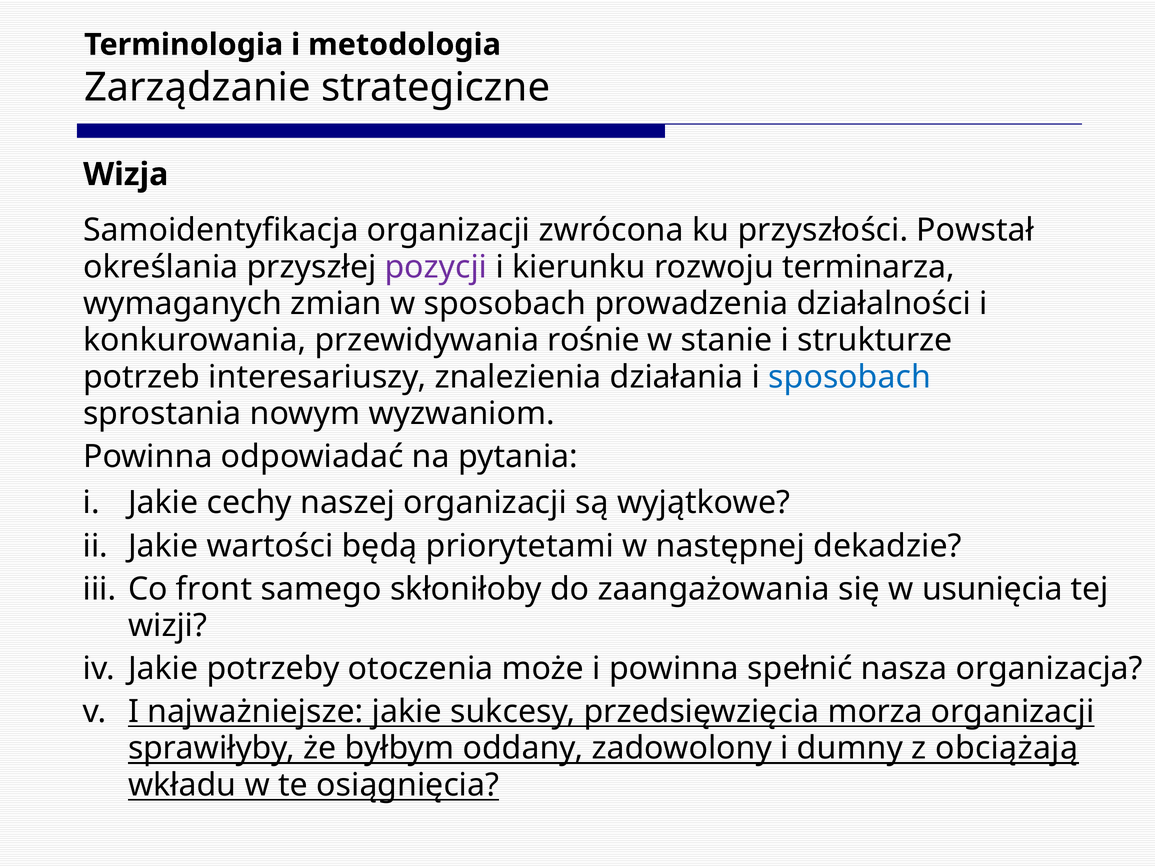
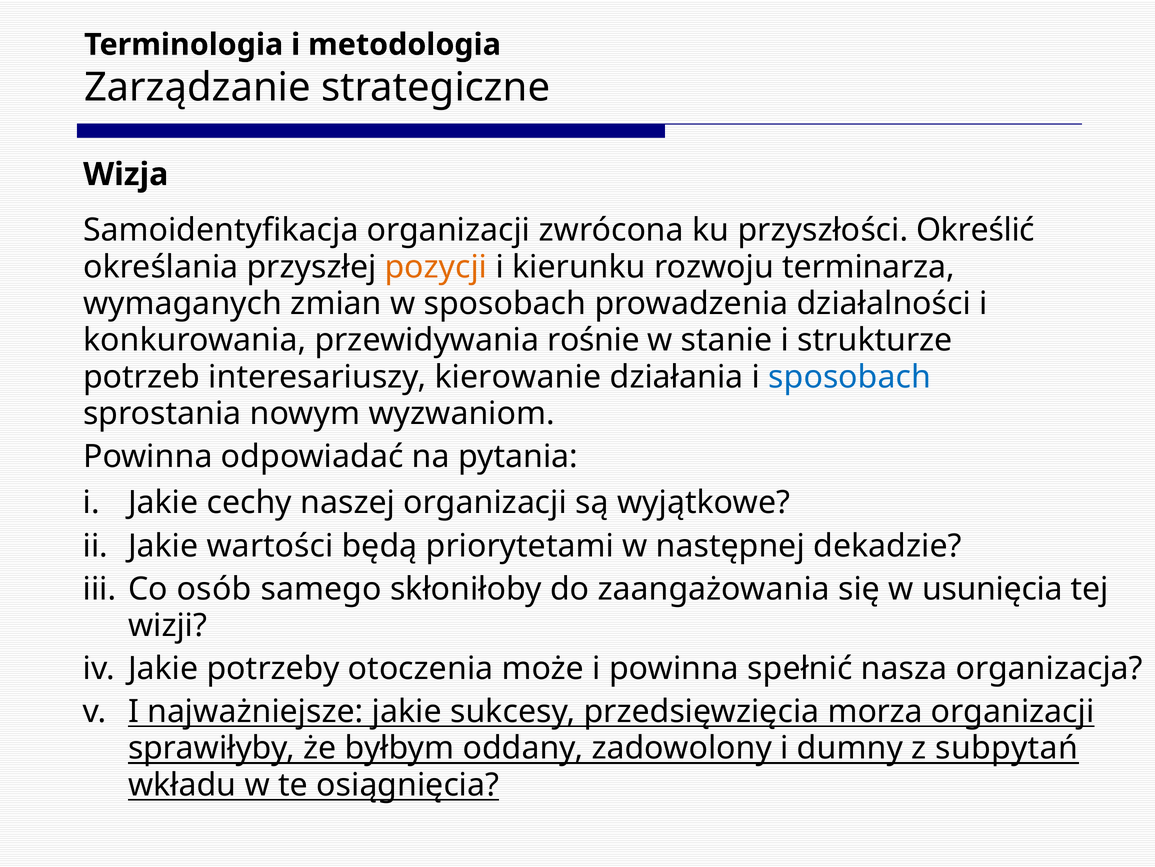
Powstał: Powstał -> Określić (976, 230)
pozycji colour: purple -> orange (436, 267)
znalezienia: znalezienia -> kierowanie (518, 377)
front: front -> osób (214, 588)
obciążają: obciążają -> subpytań (1007, 748)
